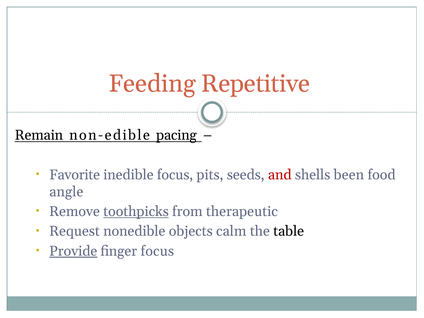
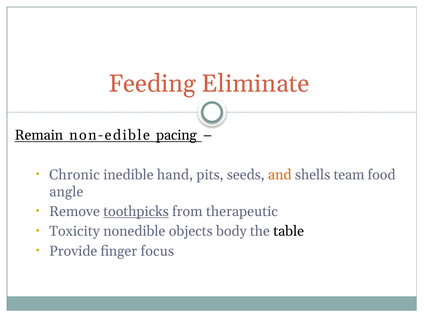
Repetitive: Repetitive -> Eliminate (256, 84)
Favorite: Favorite -> Chronic (74, 175)
inedible focus: focus -> hand (175, 175)
and colour: red -> orange (280, 175)
been: been -> team (349, 175)
Request: Request -> Toxicity (75, 231)
calm: calm -> body (231, 231)
Provide underline: present -> none (73, 251)
